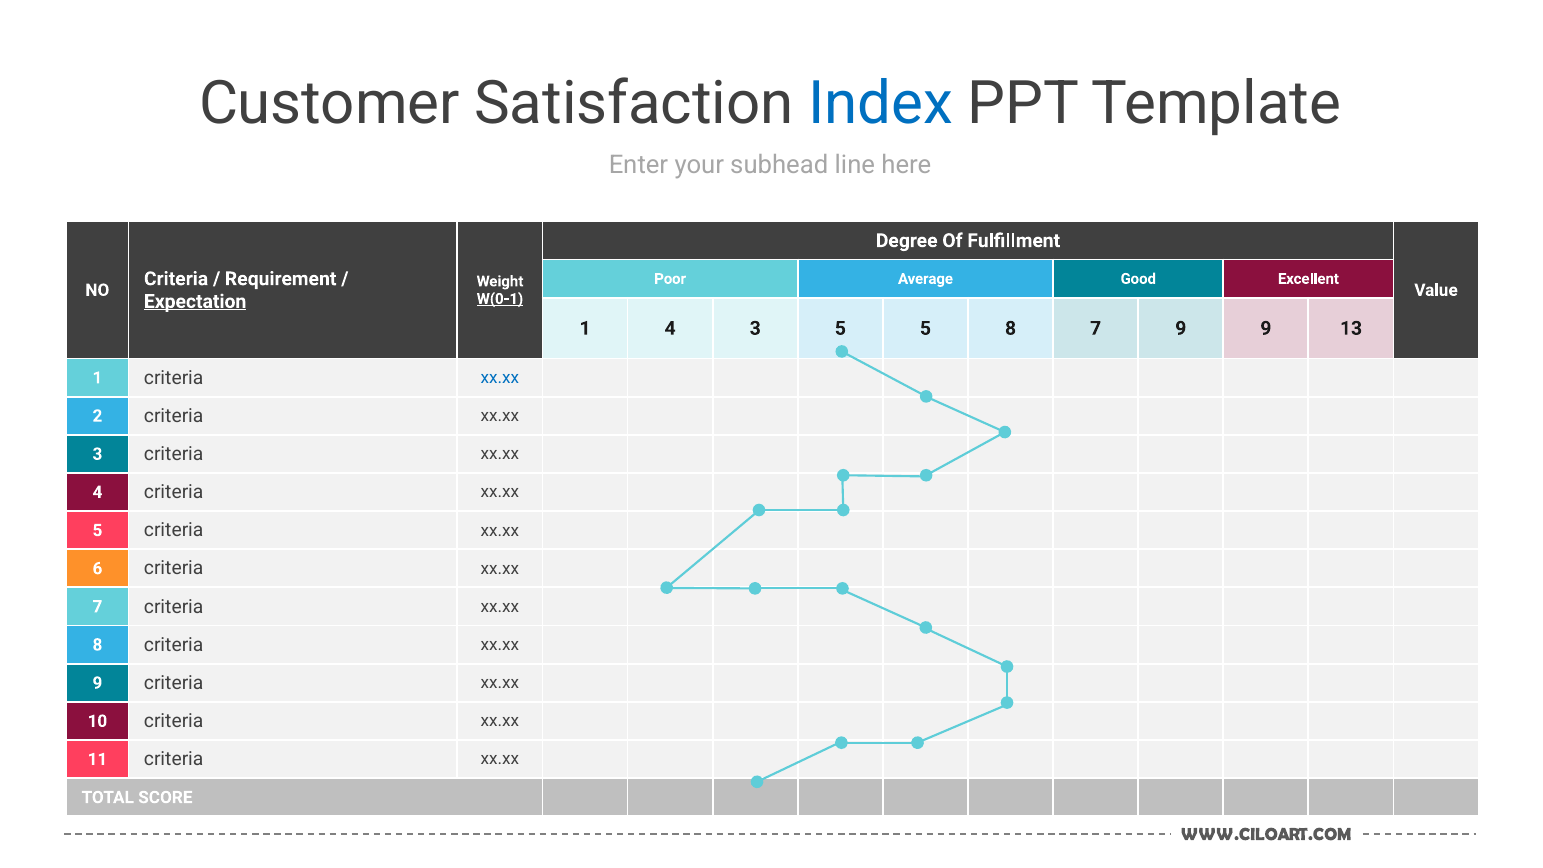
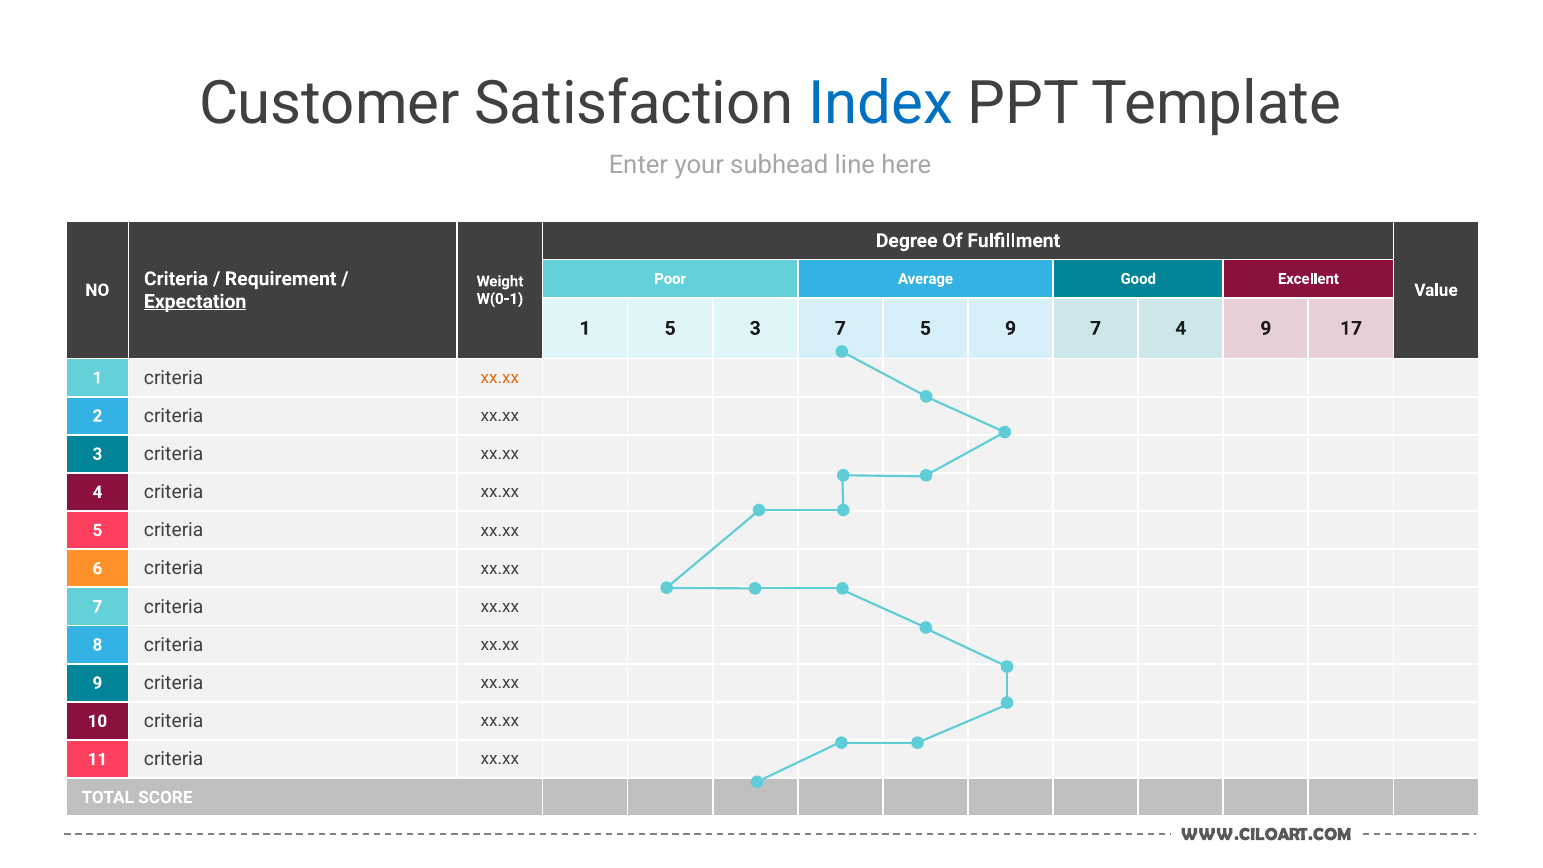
W(0-1 underline: present -> none (500, 299)
1 4: 4 -> 5 (670, 328)
3 5: 5 -> 7 (840, 328)
5 8: 8 -> 9 (1011, 328)
7 9: 9 -> 4 (1181, 328)
13: 13 -> 17 (1351, 328)
xx.xx colour: blue -> orange (500, 378)
